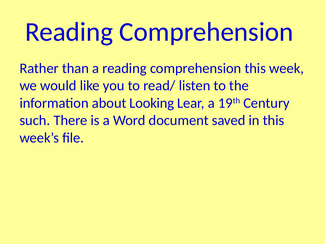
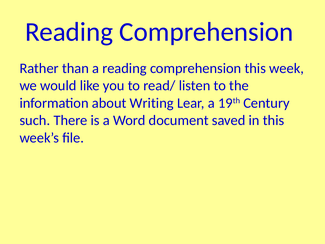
Looking: Looking -> Writing (152, 103)
